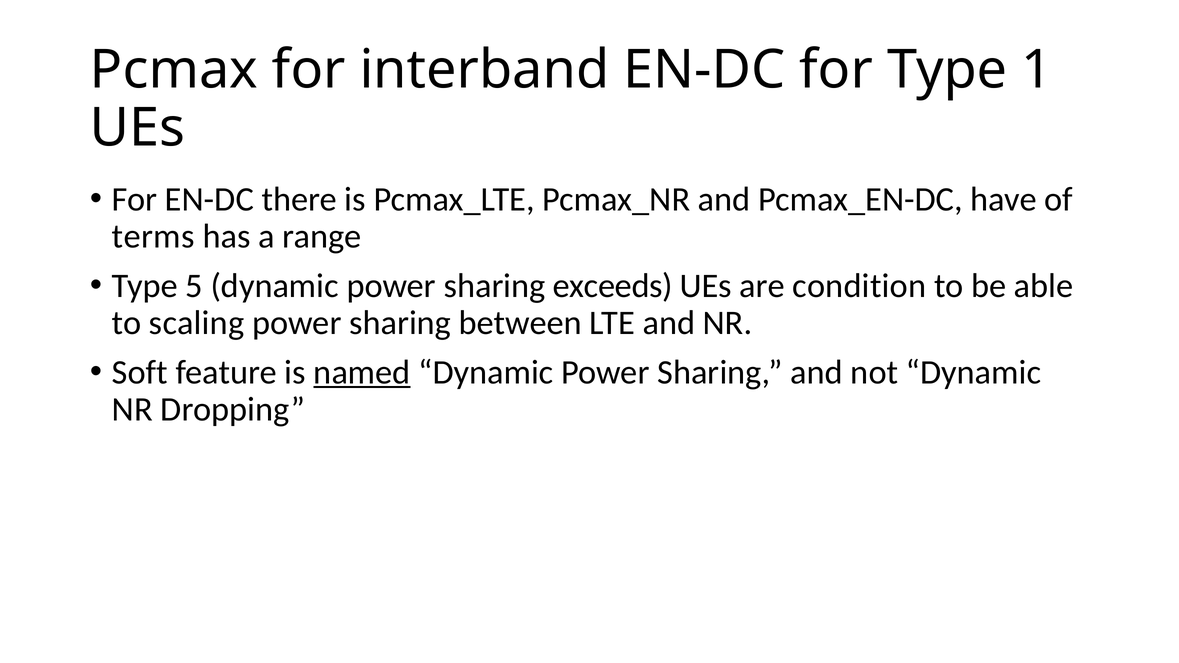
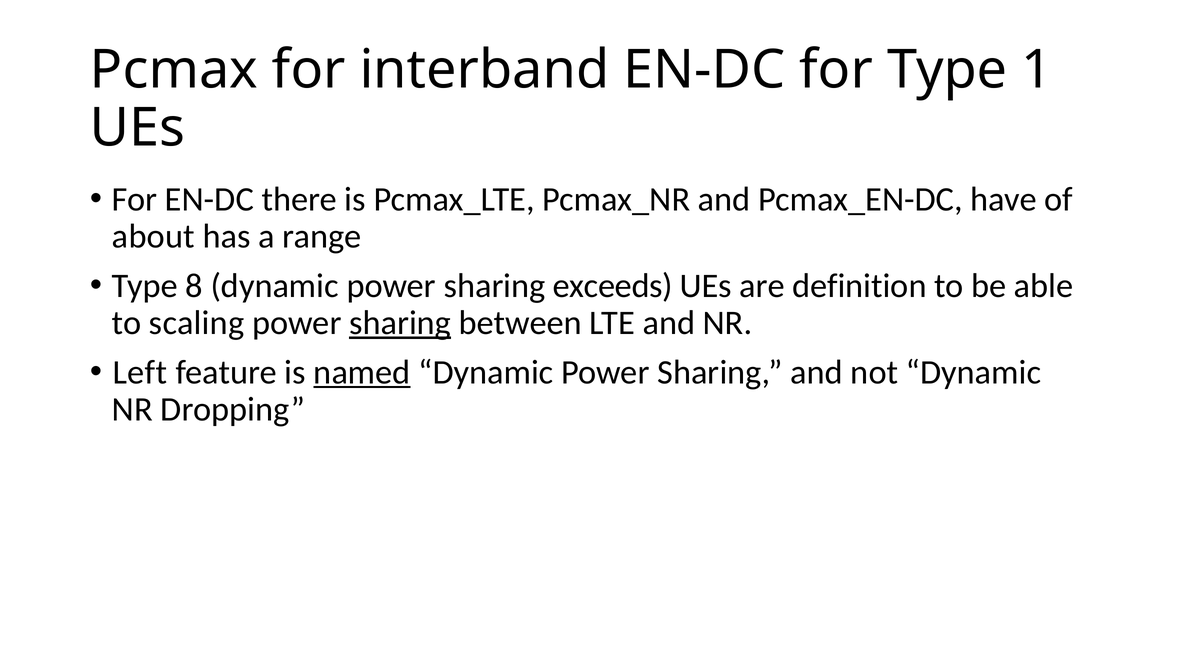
terms: terms -> about (153, 236)
5: 5 -> 8 (194, 286)
condition: condition -> definition (859, 286)
sharing underline: none -> present (400, 323)
Soft: Soft -> Left (140, 372)
